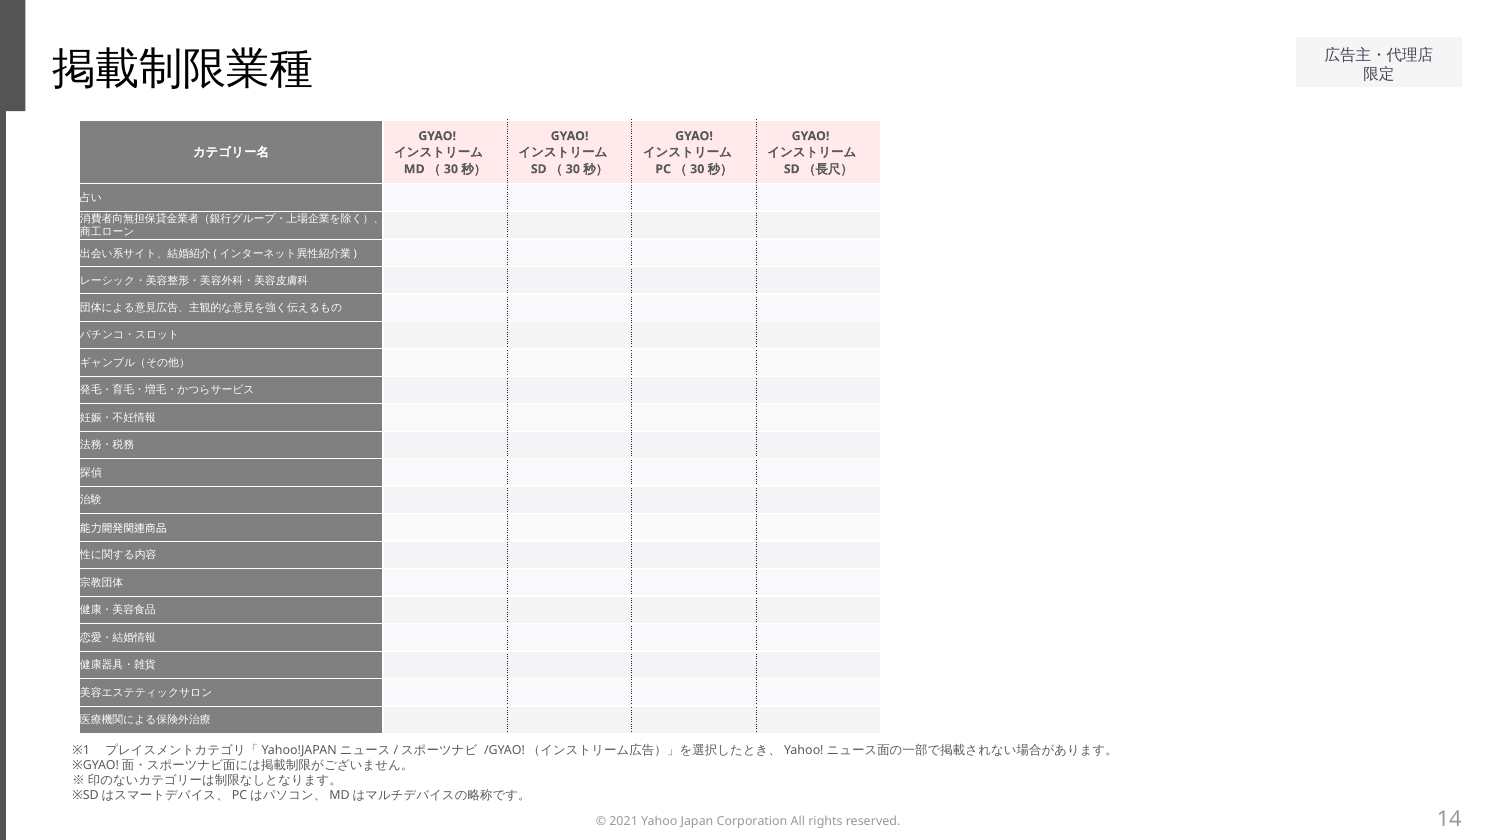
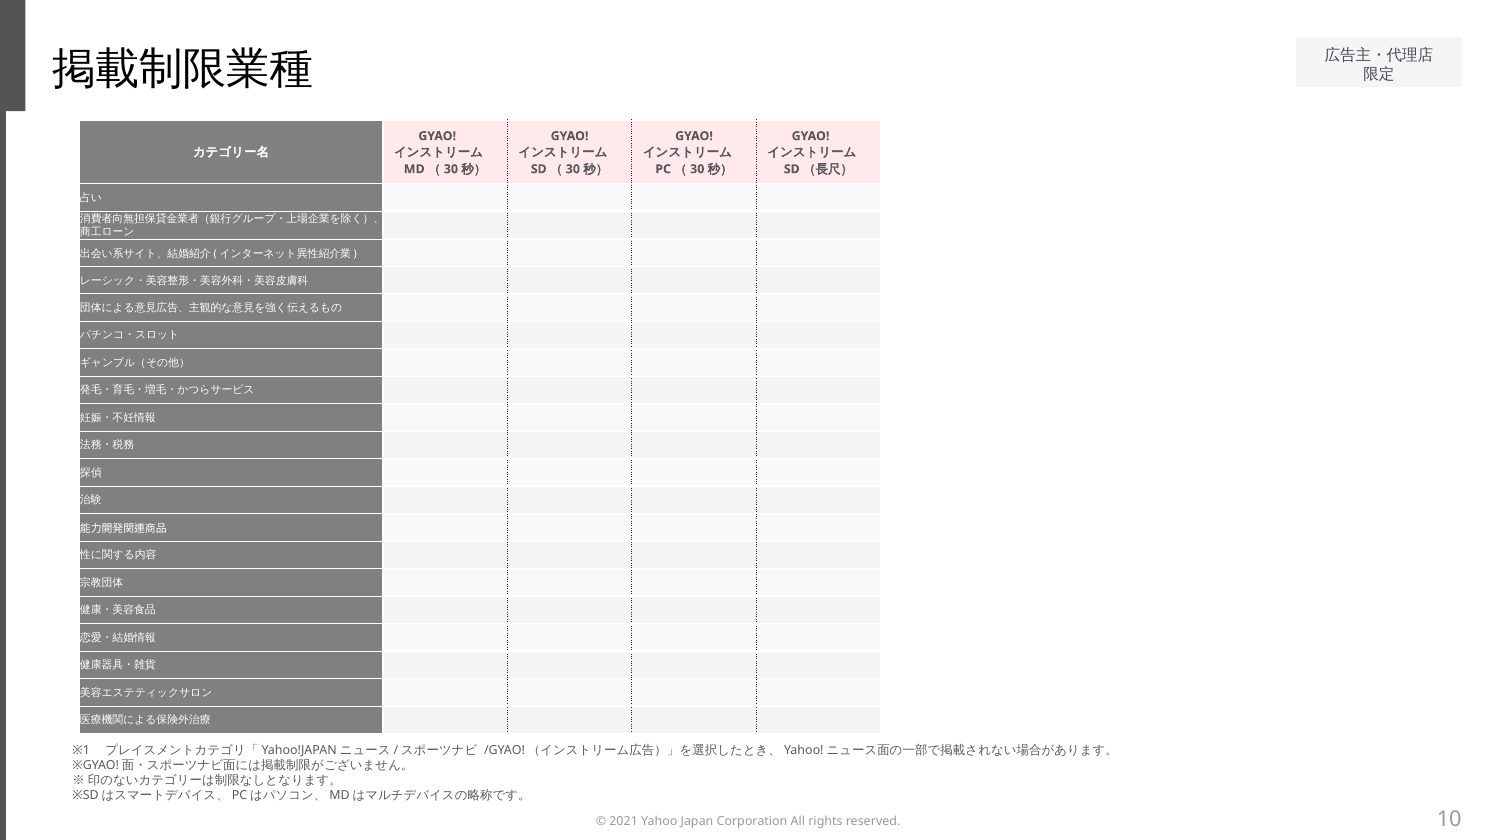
14: 14 -> 10 (1449, 819)
